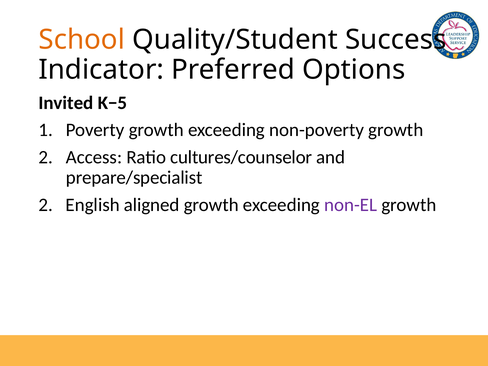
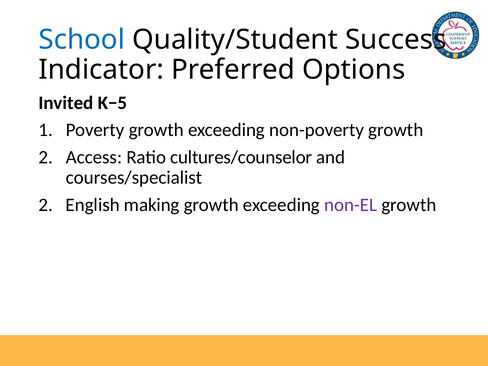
School colour: orange -> blue (82, 40)
prepare/specialist: prepare/specialist -> courses/specialist (134, 178)
aligned: aligned -> making (152, 205)
